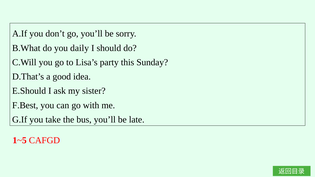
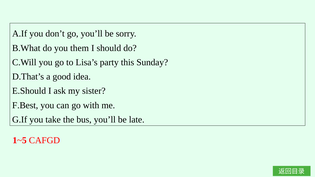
daily: daily -> them (80, 48)
